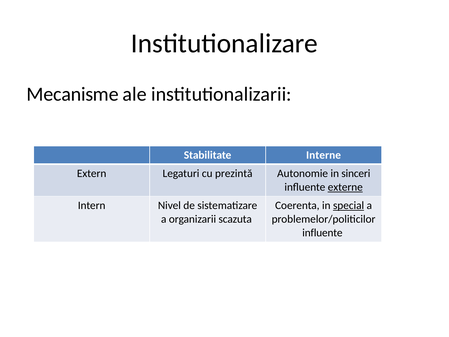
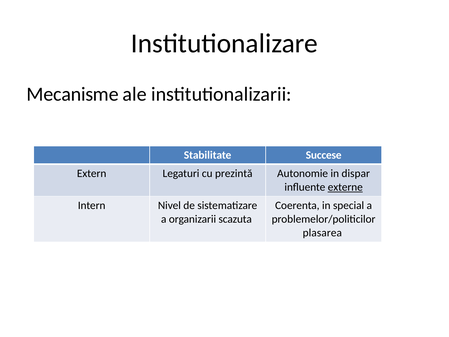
Interne: Interne -> Succese (324, 155)
sinceri: sinceri -> dispar (356, 173)
special underline: present -> none (349, 205)
influente: influente -> plasarea (322, 233)
